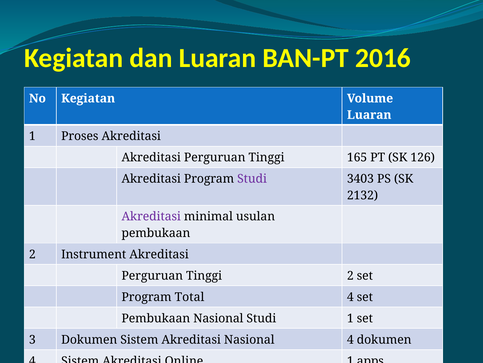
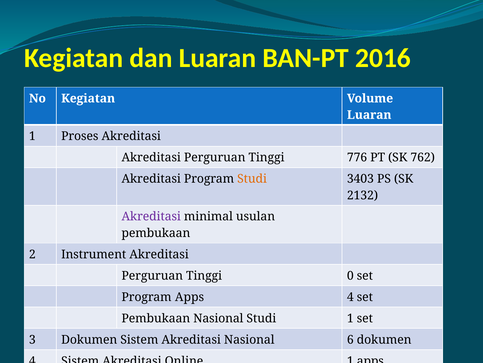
165: 165 -> 776 (357, 157)
126: 126 -> 762 (423, 157)
Studi colour: purple -> orange (252, 179)
Tinggi 2: 2 -> 0 (350, 275)
Program Total: Total -> Apps (190, 296)
Nasional 4: 4 -> 6 (350, 339)
